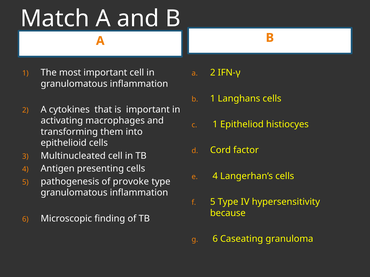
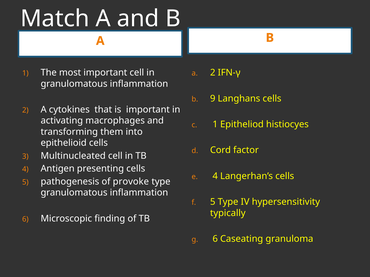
b 1: 1 -> 9 (213, 99)
because: because -> typically (228, 213)
